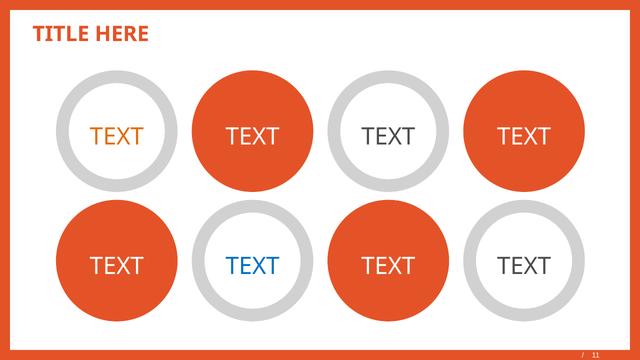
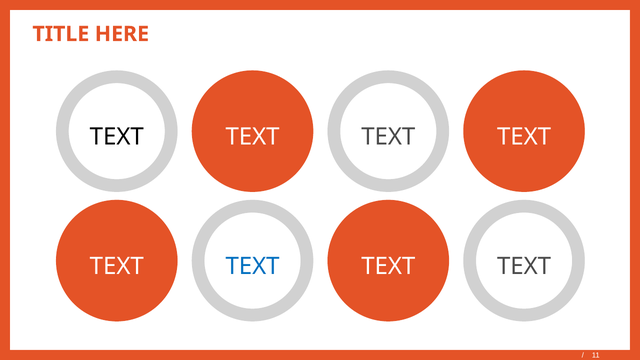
TEXT colour: orange -> black (117, 137)
